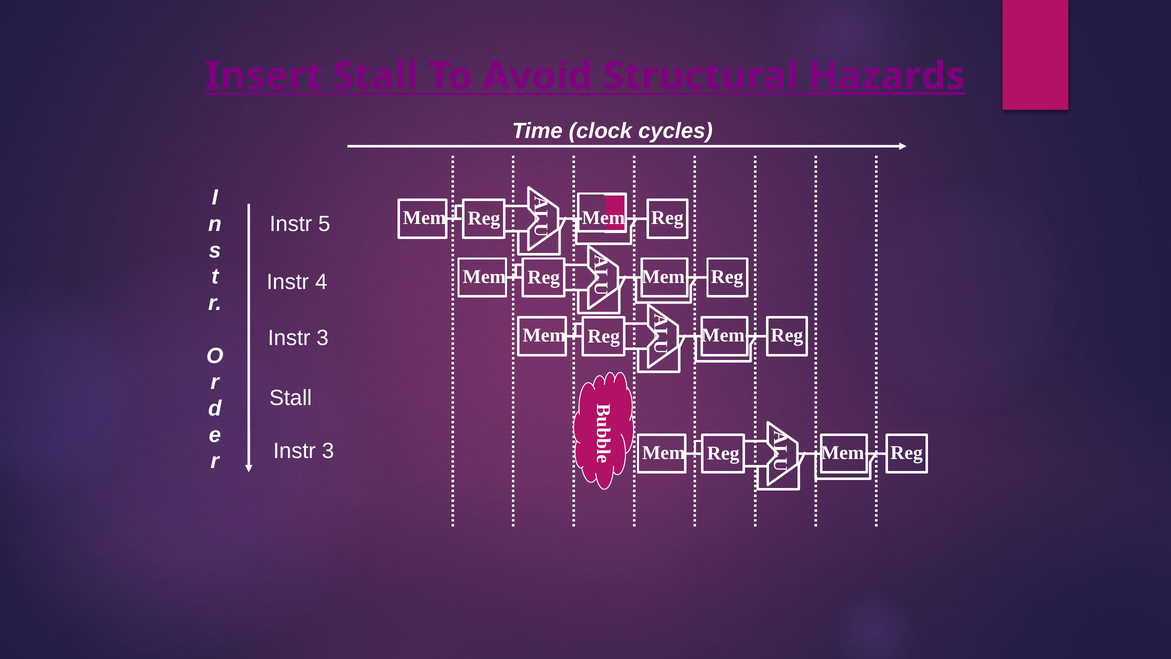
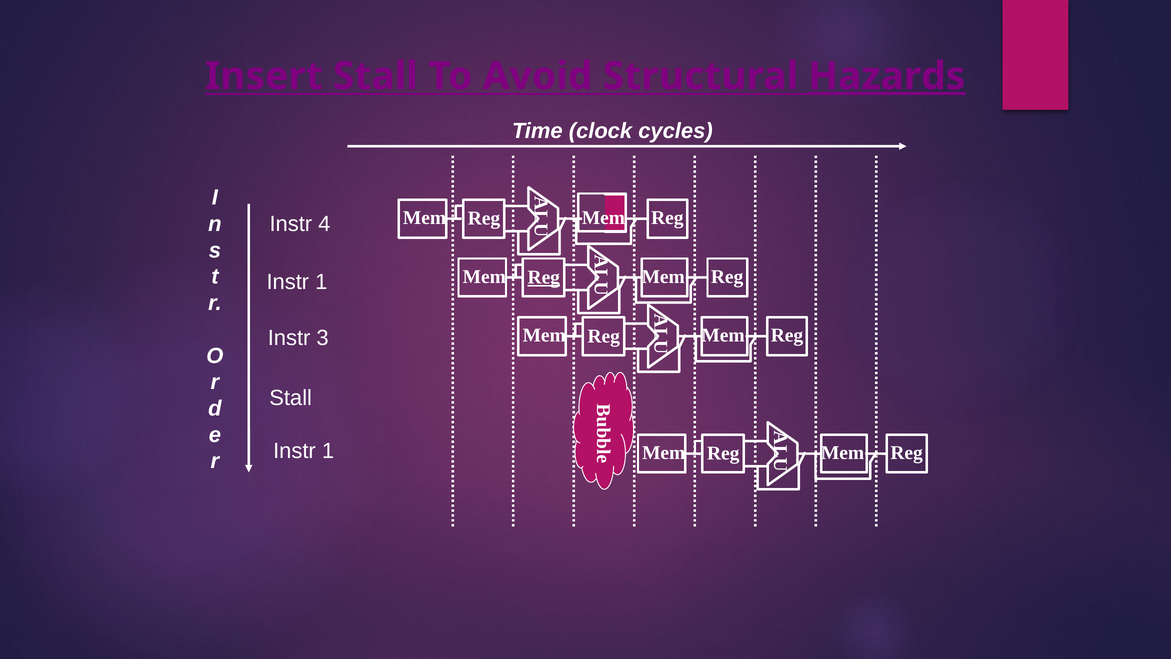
5: 5 -> 4 (324, 224)
Reg underline: none -> present (544, 277)
4: 4 -> 1 (321, 282)
3: 3 -> 1 (328, 451)
